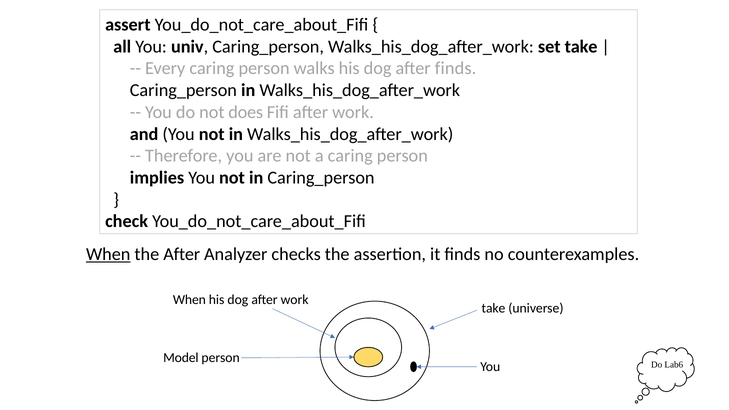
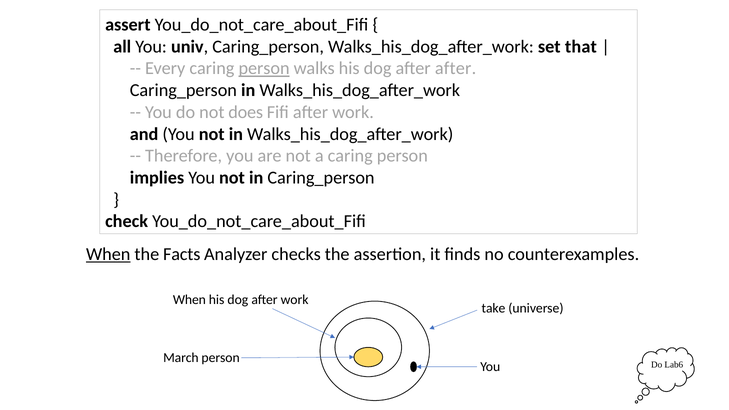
set take: take -> that (581, 47)
person underline: none -> present (264, 68)
after finds: finds -> after (456, 68)
the After: After -> Facts (182, 254)
Model: Model -> March (181, 358)
